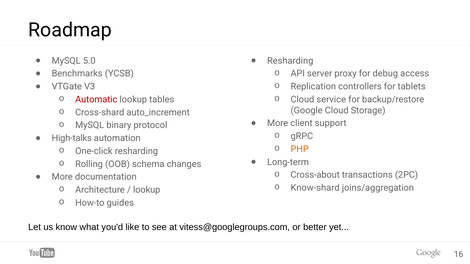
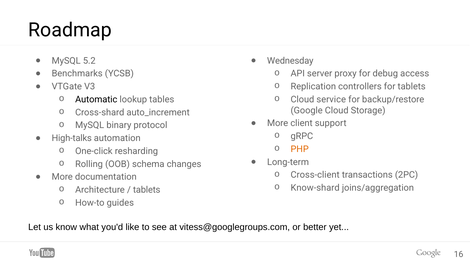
5.0: 5.0 -> 5.2 (89, 61)
Resharding: Resharding -> Wednesday (290, 61)
Automatic colour: red -> black (96, 100)
Cross-about: Cross-about -> Cross-client (315, 175)
lookup: lookup -> tablets (147, 190)
